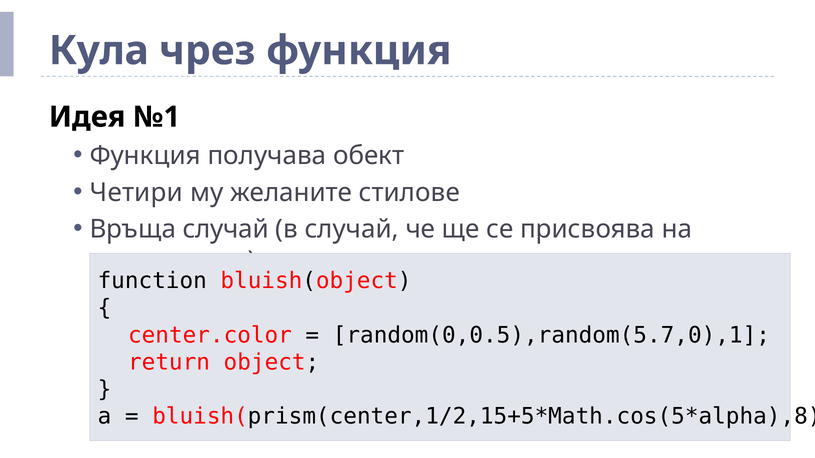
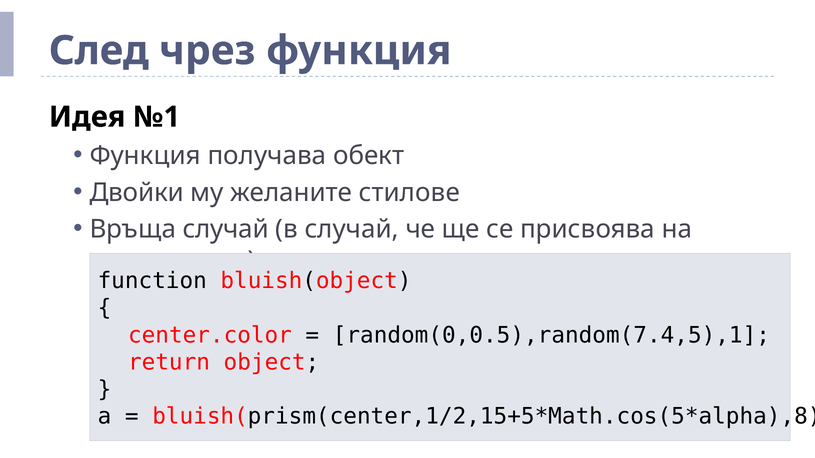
Кула: Кула -> След (99, 51)
Четири: Четири -> Двойки (137, 193)
random(0,0.5),random(5.7,0),1: random(0,0.5),random(5.7,0),1 -> random(0,0.5),random(7.4,5),1 (551, 335)
